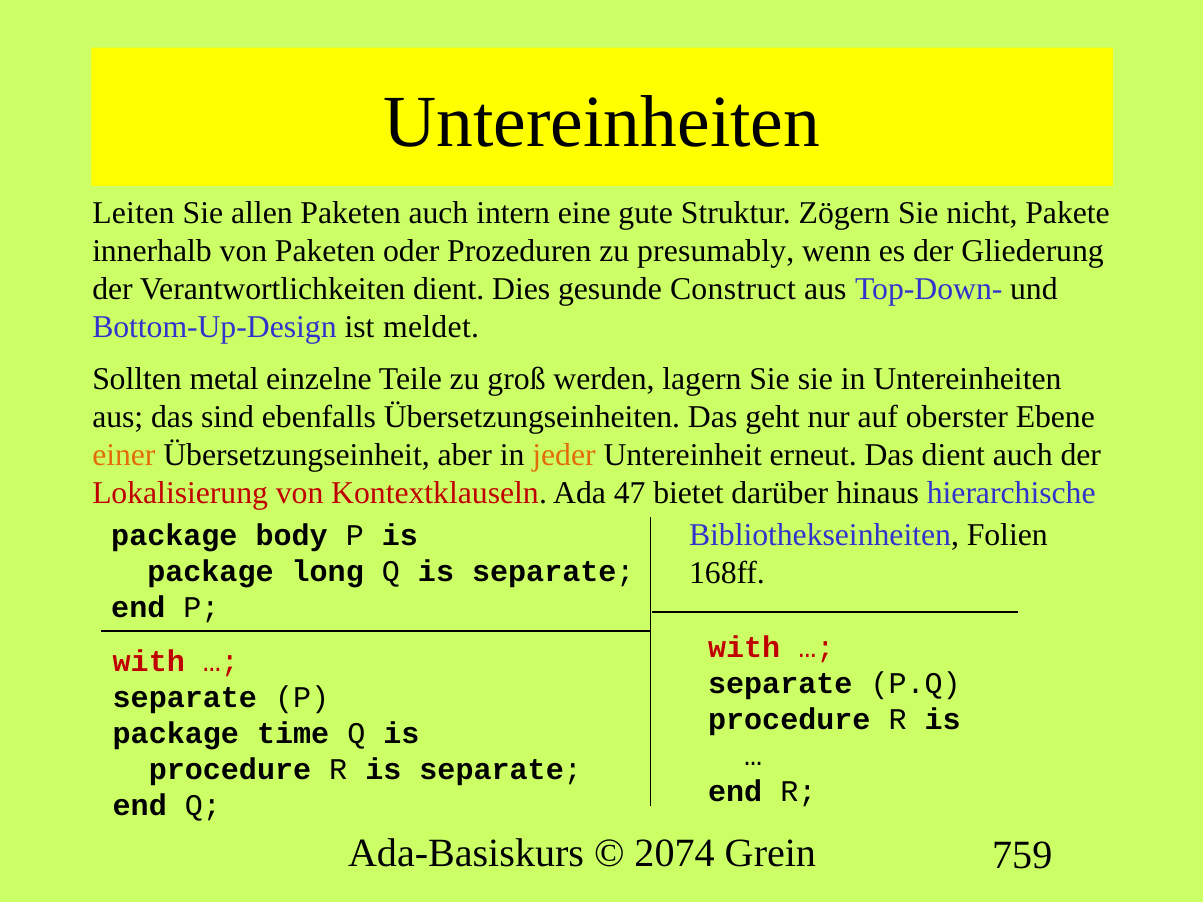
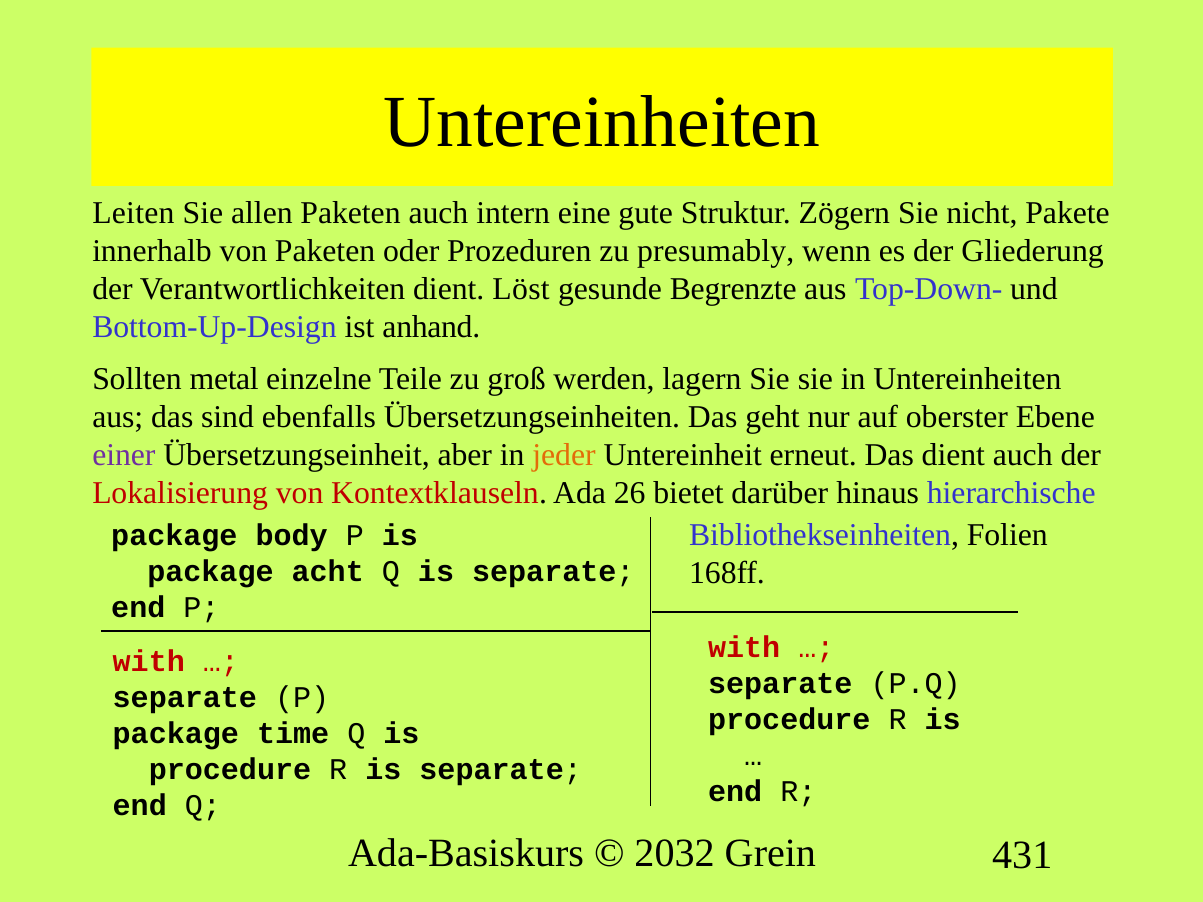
Dies: Dies -> Löst (521, 289)
Construct: Construct -> Begrenzte (733, 289)
meldet: meldet -> anhand (431, 328)
einer colour: orange -> purple (124, 455)
47: 47 -> 26 (630, 493)
long: long -> acht (328, 572)
2074: 2074 -> 2032 (675, 854)
759: 759 -> 431 (1022, 855)
